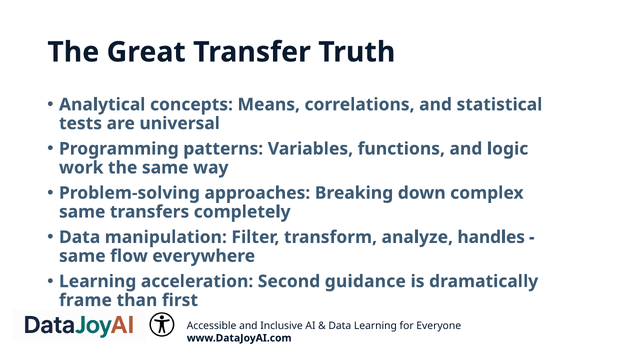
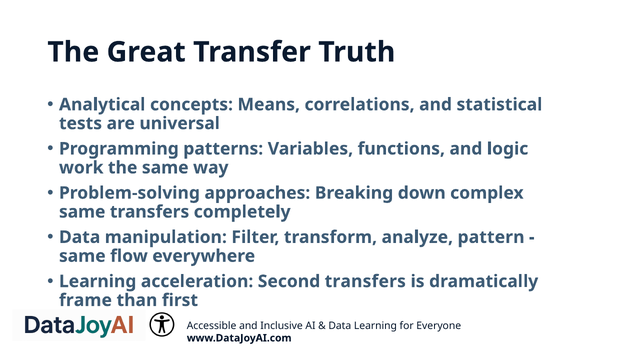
handles: handles -> pattern (491, 237)
Second guidance: guidance -> transfers (365, 282)
